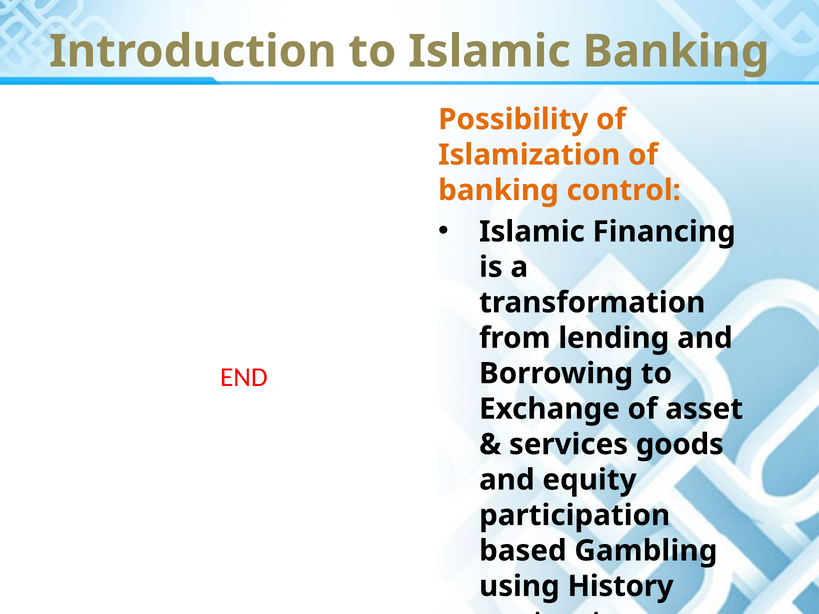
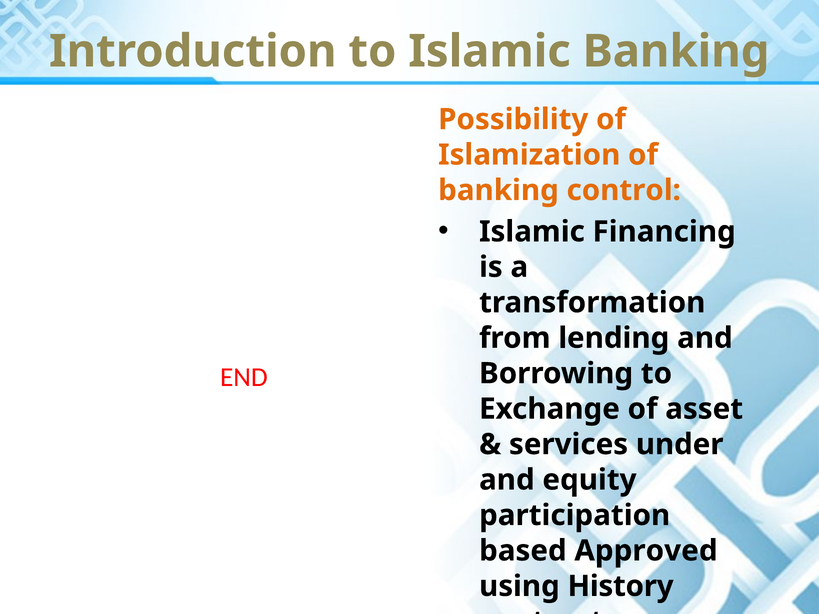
goods: goods -> under (680, 445)
Gambling: Gambling -> Approved (646, 551)
